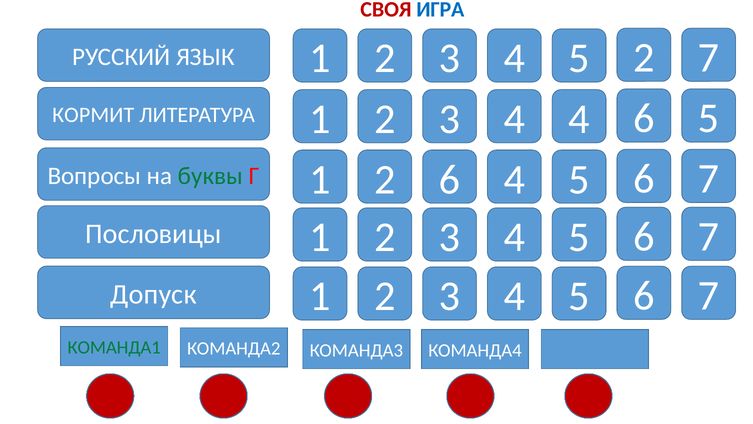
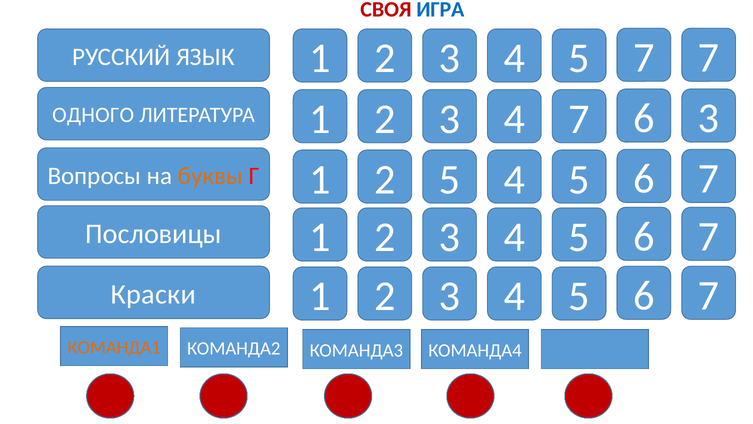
5 2: 2 -> 7 (644, 58)
4 4: 4 -> 7 (579, 119)
6 5: 5 -> 3 (709, 118)
КОРМИТ: КОРМИТ -> ОДНОГО (93, 115)
2 6: 6 -> 5 (450, 179)
буквы colour: green -> orange (210, 176)
Допуск: Допуск -> Краски (153, 294)
КОМАНДА1 colour: green -> orange (114, 347)
